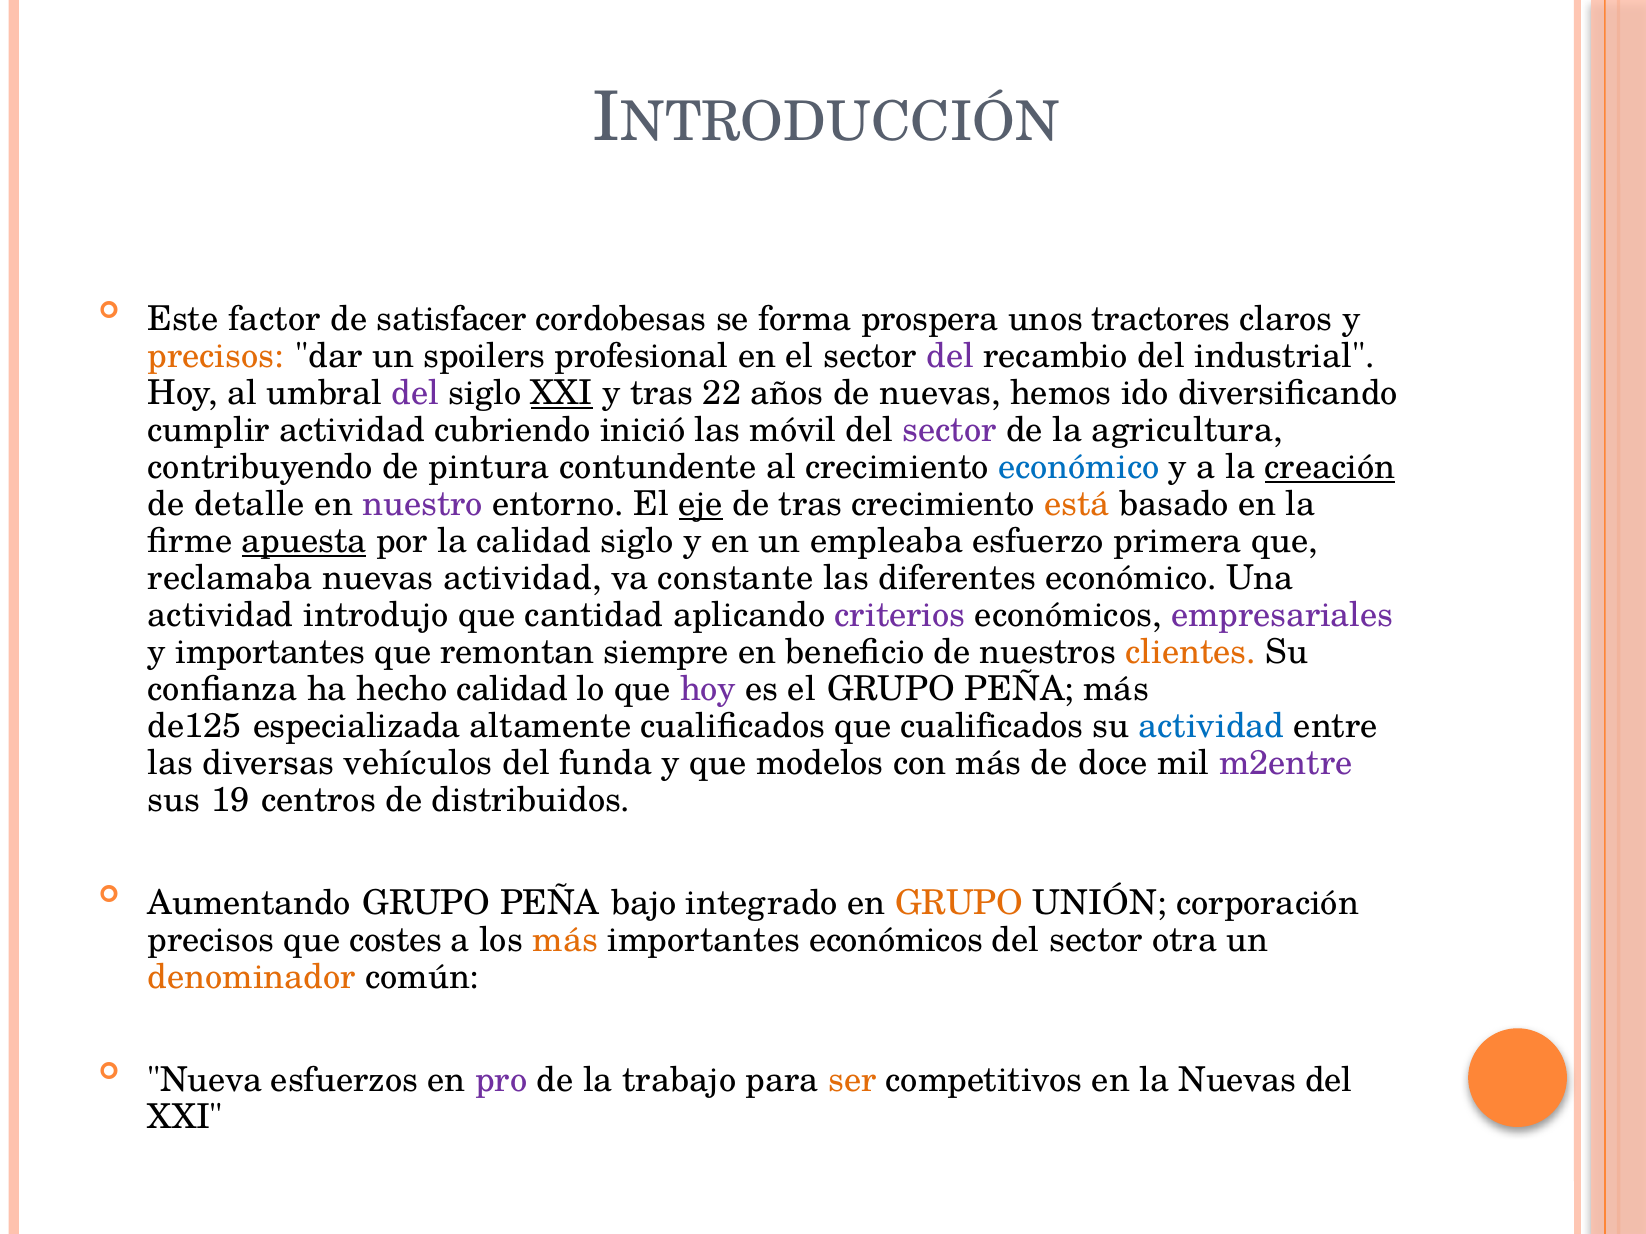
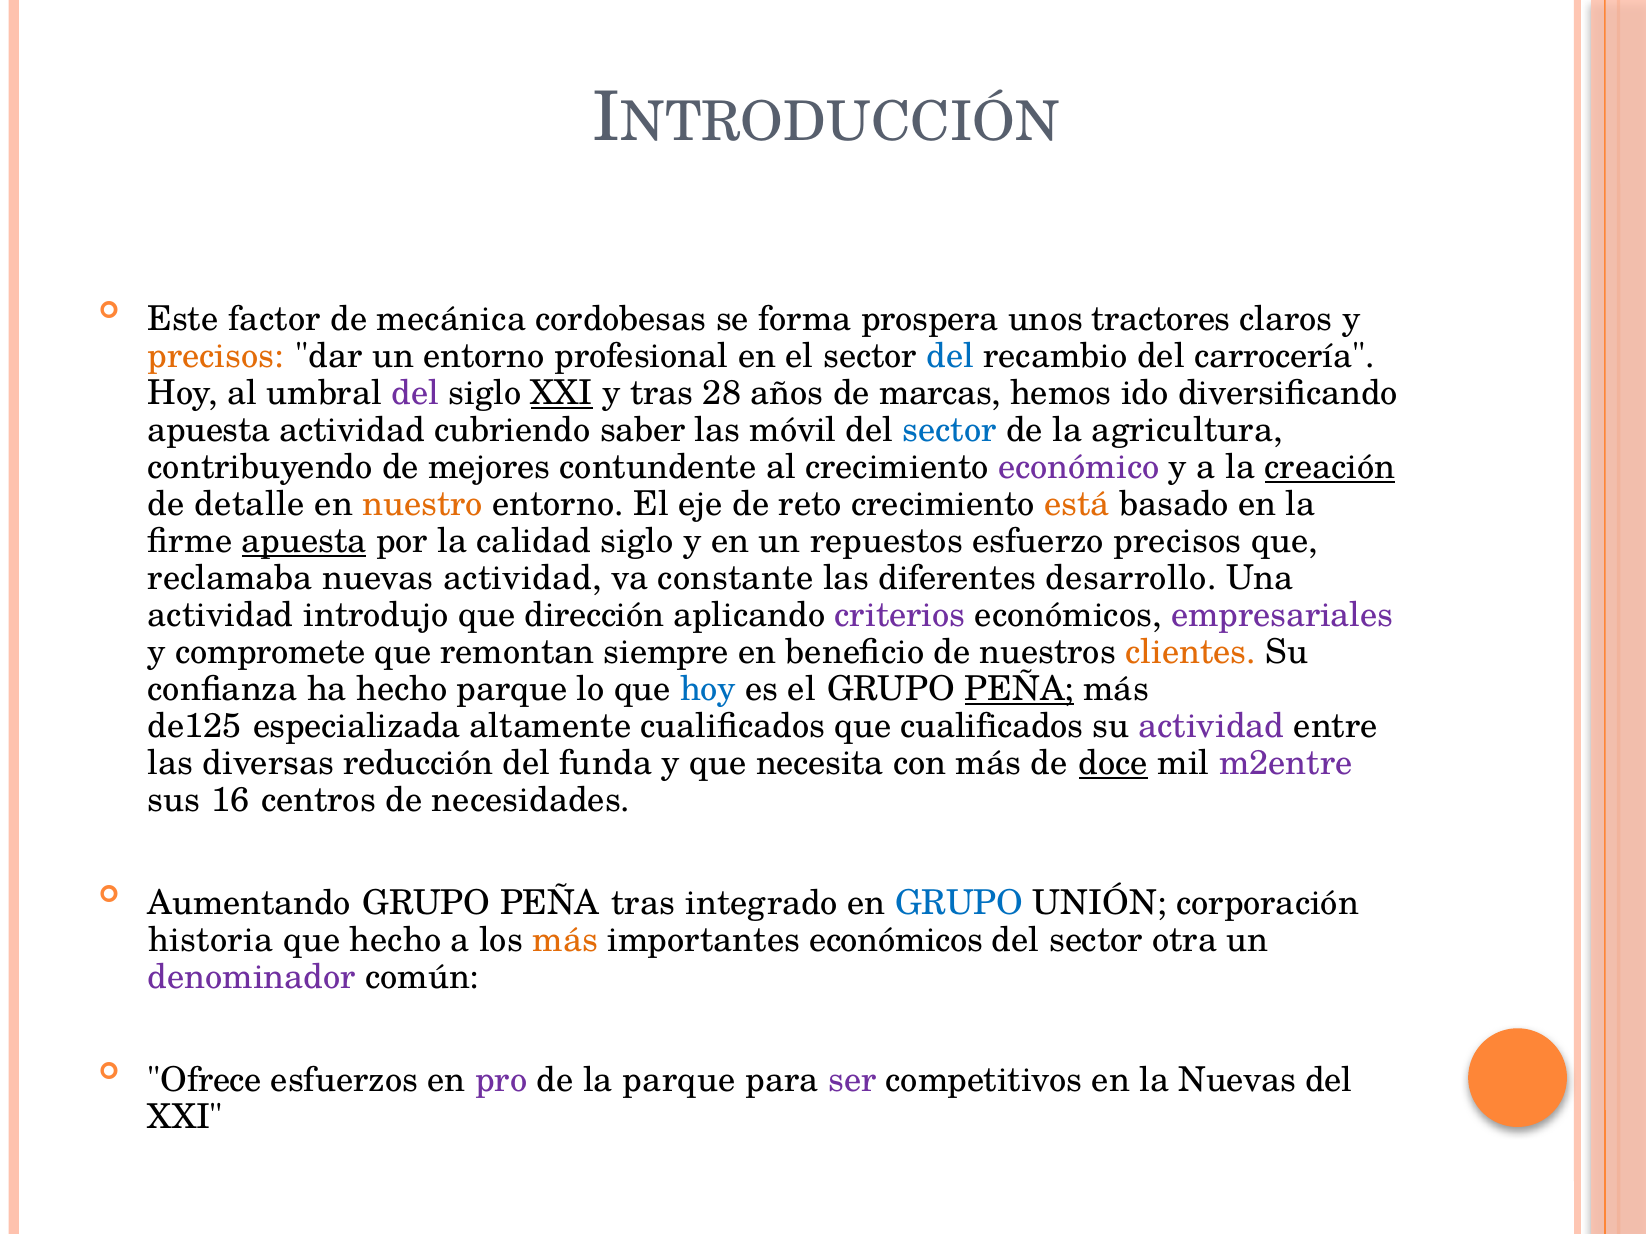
satisfacer: satisfacer -> mecánica (451, 319)
un spoilers: spoilers -> entorno (484, 356)
del colour: purple -> blue (950, 356)
industrial: industrial -> carrocería (1285, 356)
22: 22 -> 28 (722, 393)
de nuevas: nuevas -> marcas (940, 393)
cumplir: cumplir -> apuesta (209, 430)
inició: inició -> saber (643, 430)
sector colour: purple -> blue (950, 430)
pintura: pintura -> mejores (489, 467)
económico colour: blue -> purple (1079, 467)
nuestro colour: purple -> orange (423, 504)
eje underline: present -> none (701, 504)
de tras: tras -> reto (810, 504)
empleaba: empleaba -> repuestos (887, 542)
esfuerzo primera: primera -> precisos (1178, 542)
diferentes económico: económico -> desarrollo (1131, 579)
cantidad: cantidad -> dirección (594, 616)
y importantes: importantes -> compromete (270, 653)
hecho calidad: calidad -> parque (512, 690)
hoy colour: purple -> blue (708, 690)
PEÑA underline: none -> present (1020, 690)
actividad colour: blue -> purple (1211, 727)
vehículos: vehículos -> reducción (418, 764)
modelos: modelos -> necesita (820, 764)
doce underline: none -> present (1113, 764)
19: 19 -> 16 (231, 801)
distribuidos: distribuidos -> necesidades (531, 801)
PEÑA bajo: bajo -> tras (643, 904)
GRUPO colour: orange -> blue (959, 904)
precisos: precisos -> historia (211, 941)
que costes: costes -> hecho (396, 941)
denominador colour: orange -> purple (252, 978)
Nueva: Nueva -> Ofrece (205, 1081)
la trabajo: trabajo -> parque (679, 1081)
ser colour: orange -> purple (852, 1081)
